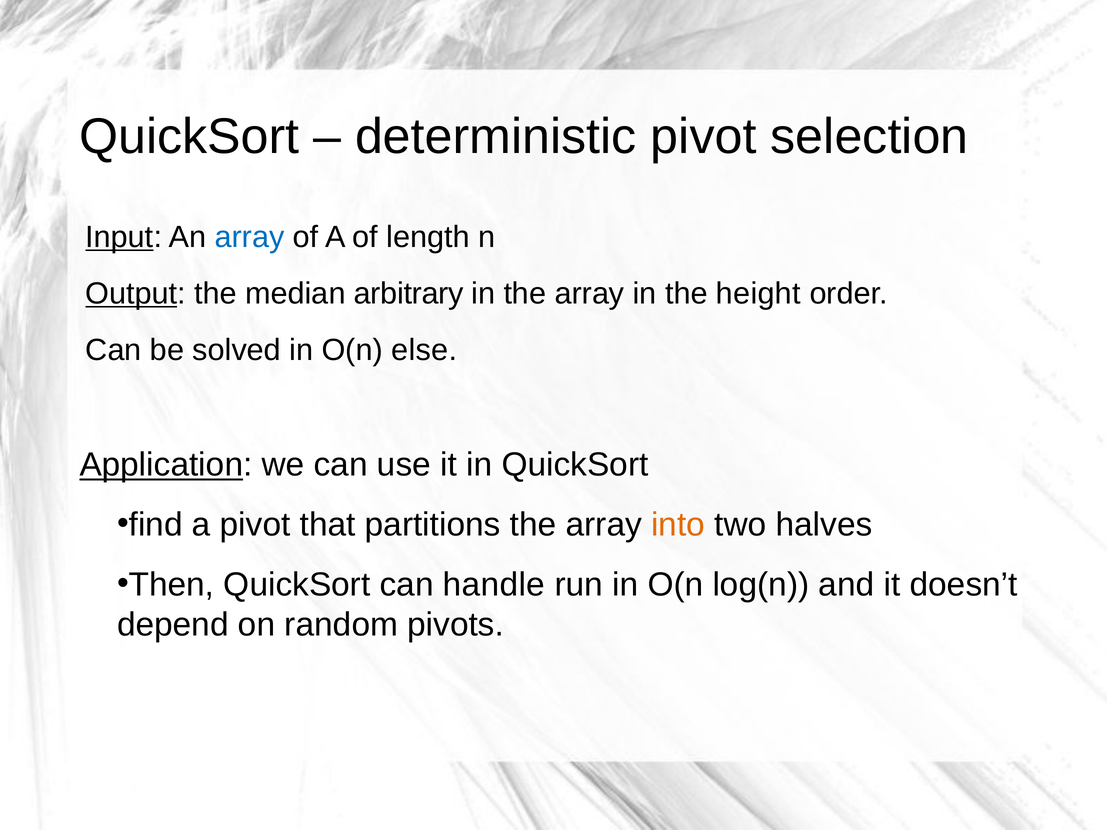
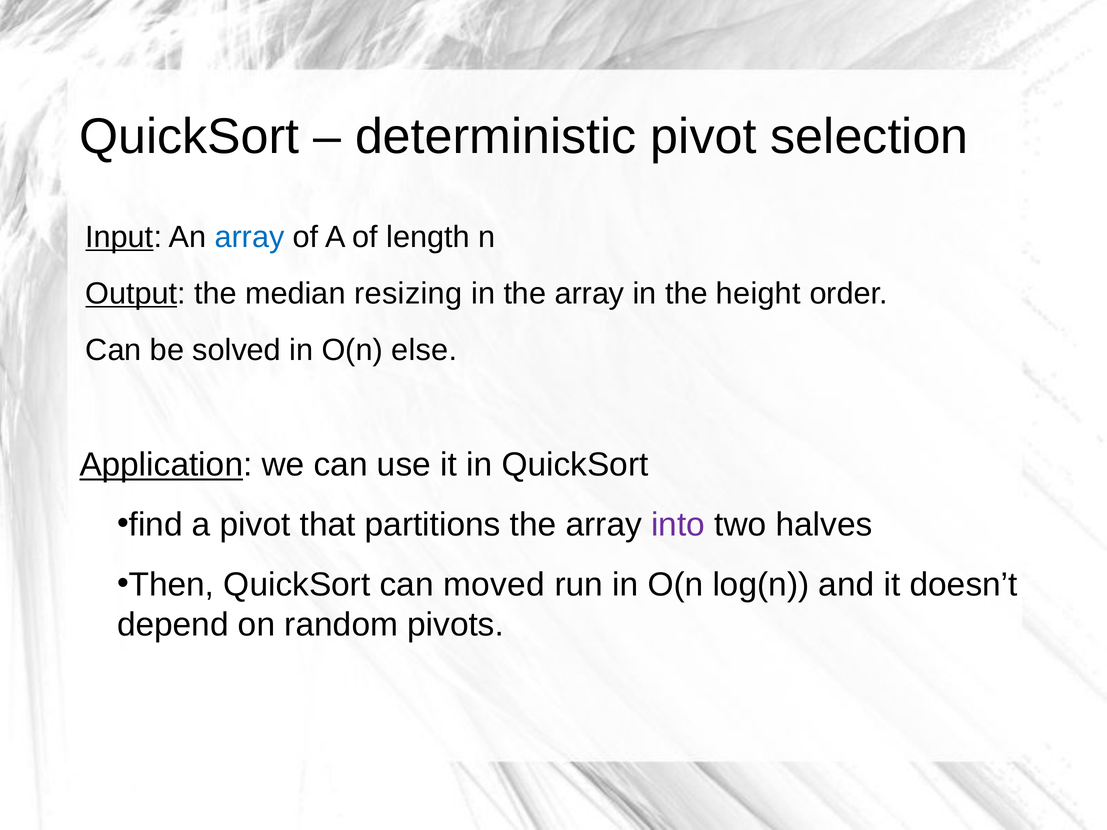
arbitrary: arbitrary -> resizing (408, 293)
into colour: orange -> purple (678, 525)
handle: handle -> moved (494, 585)
